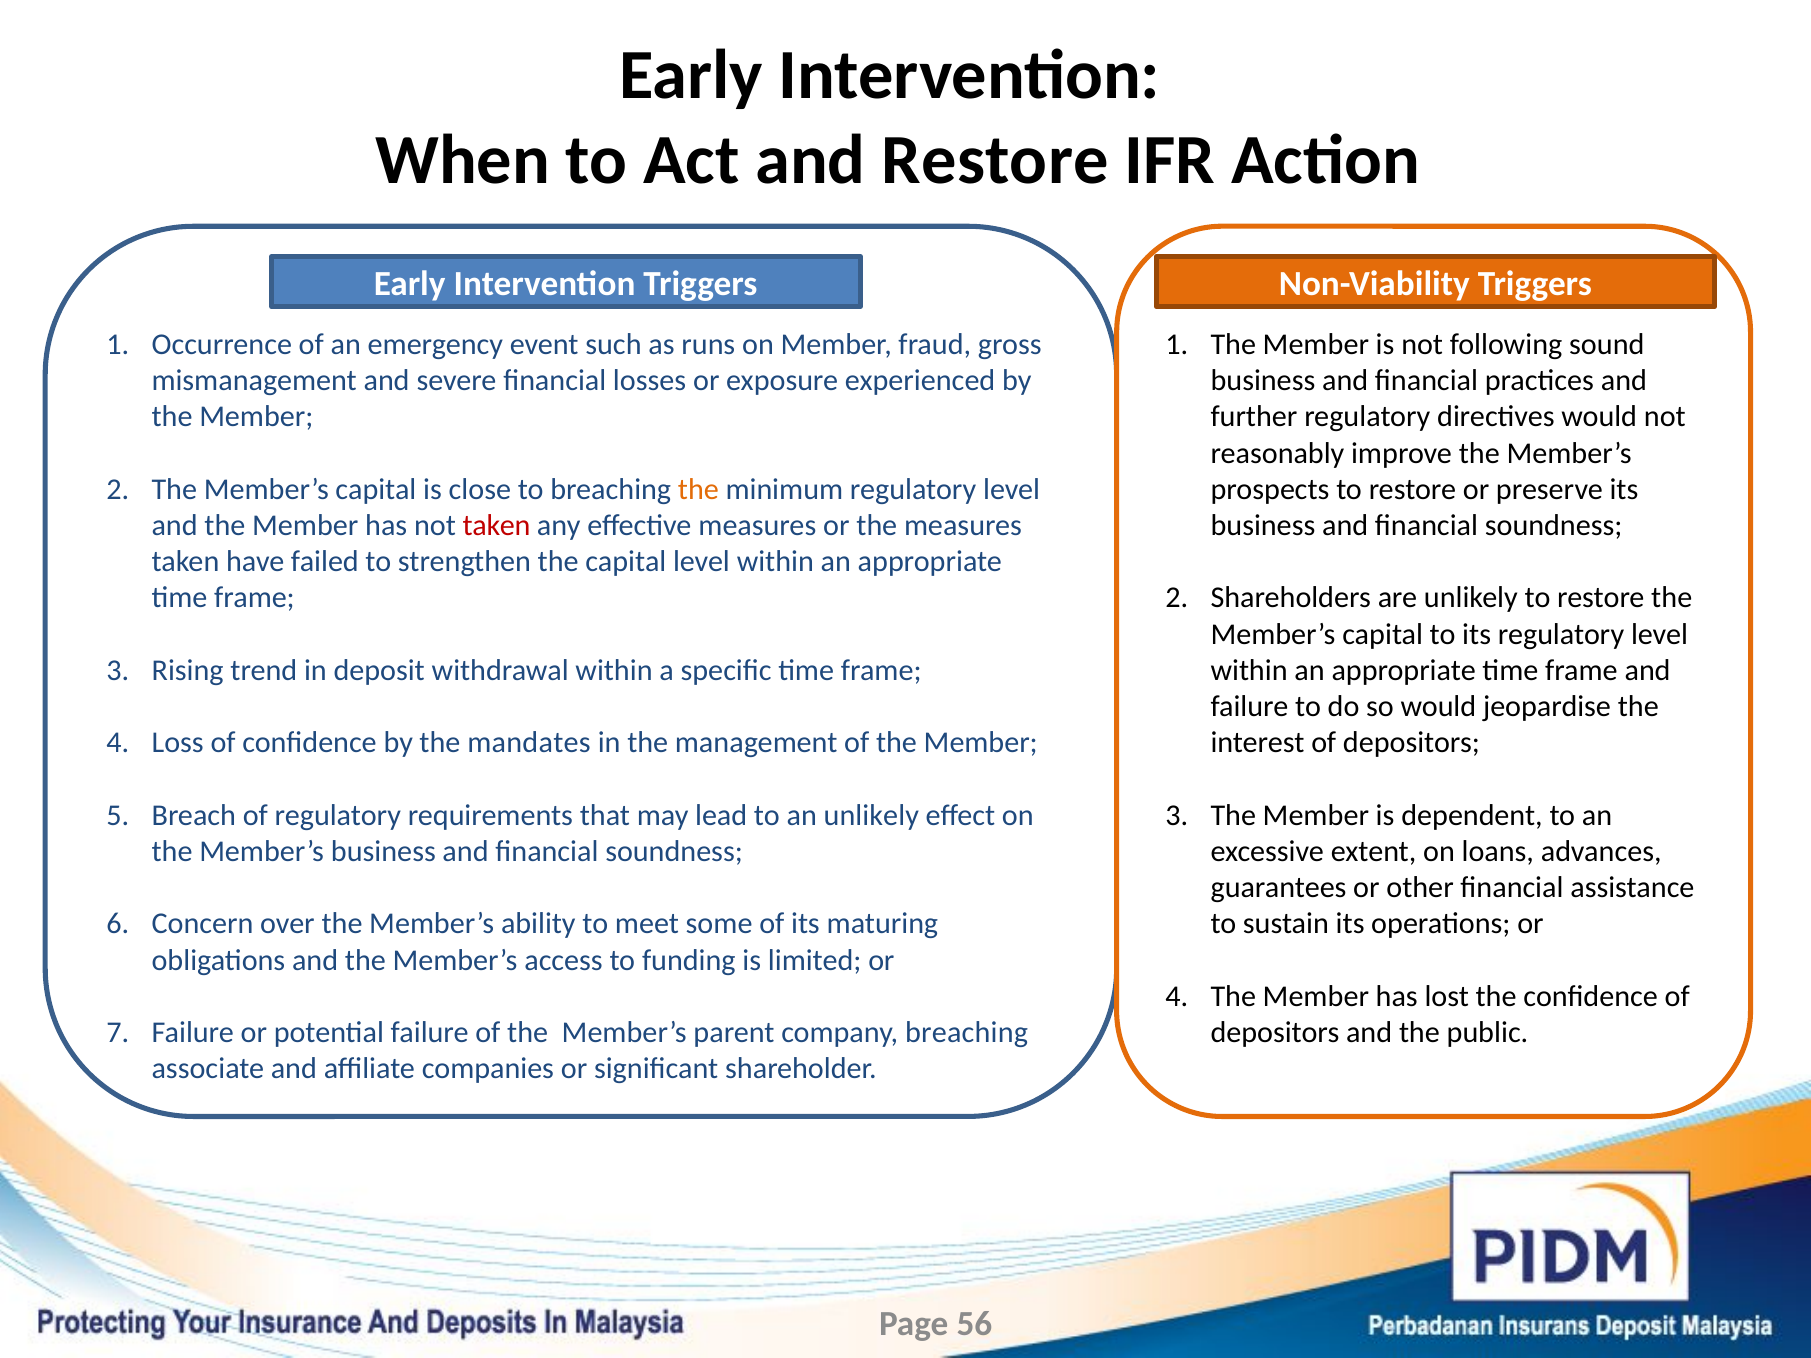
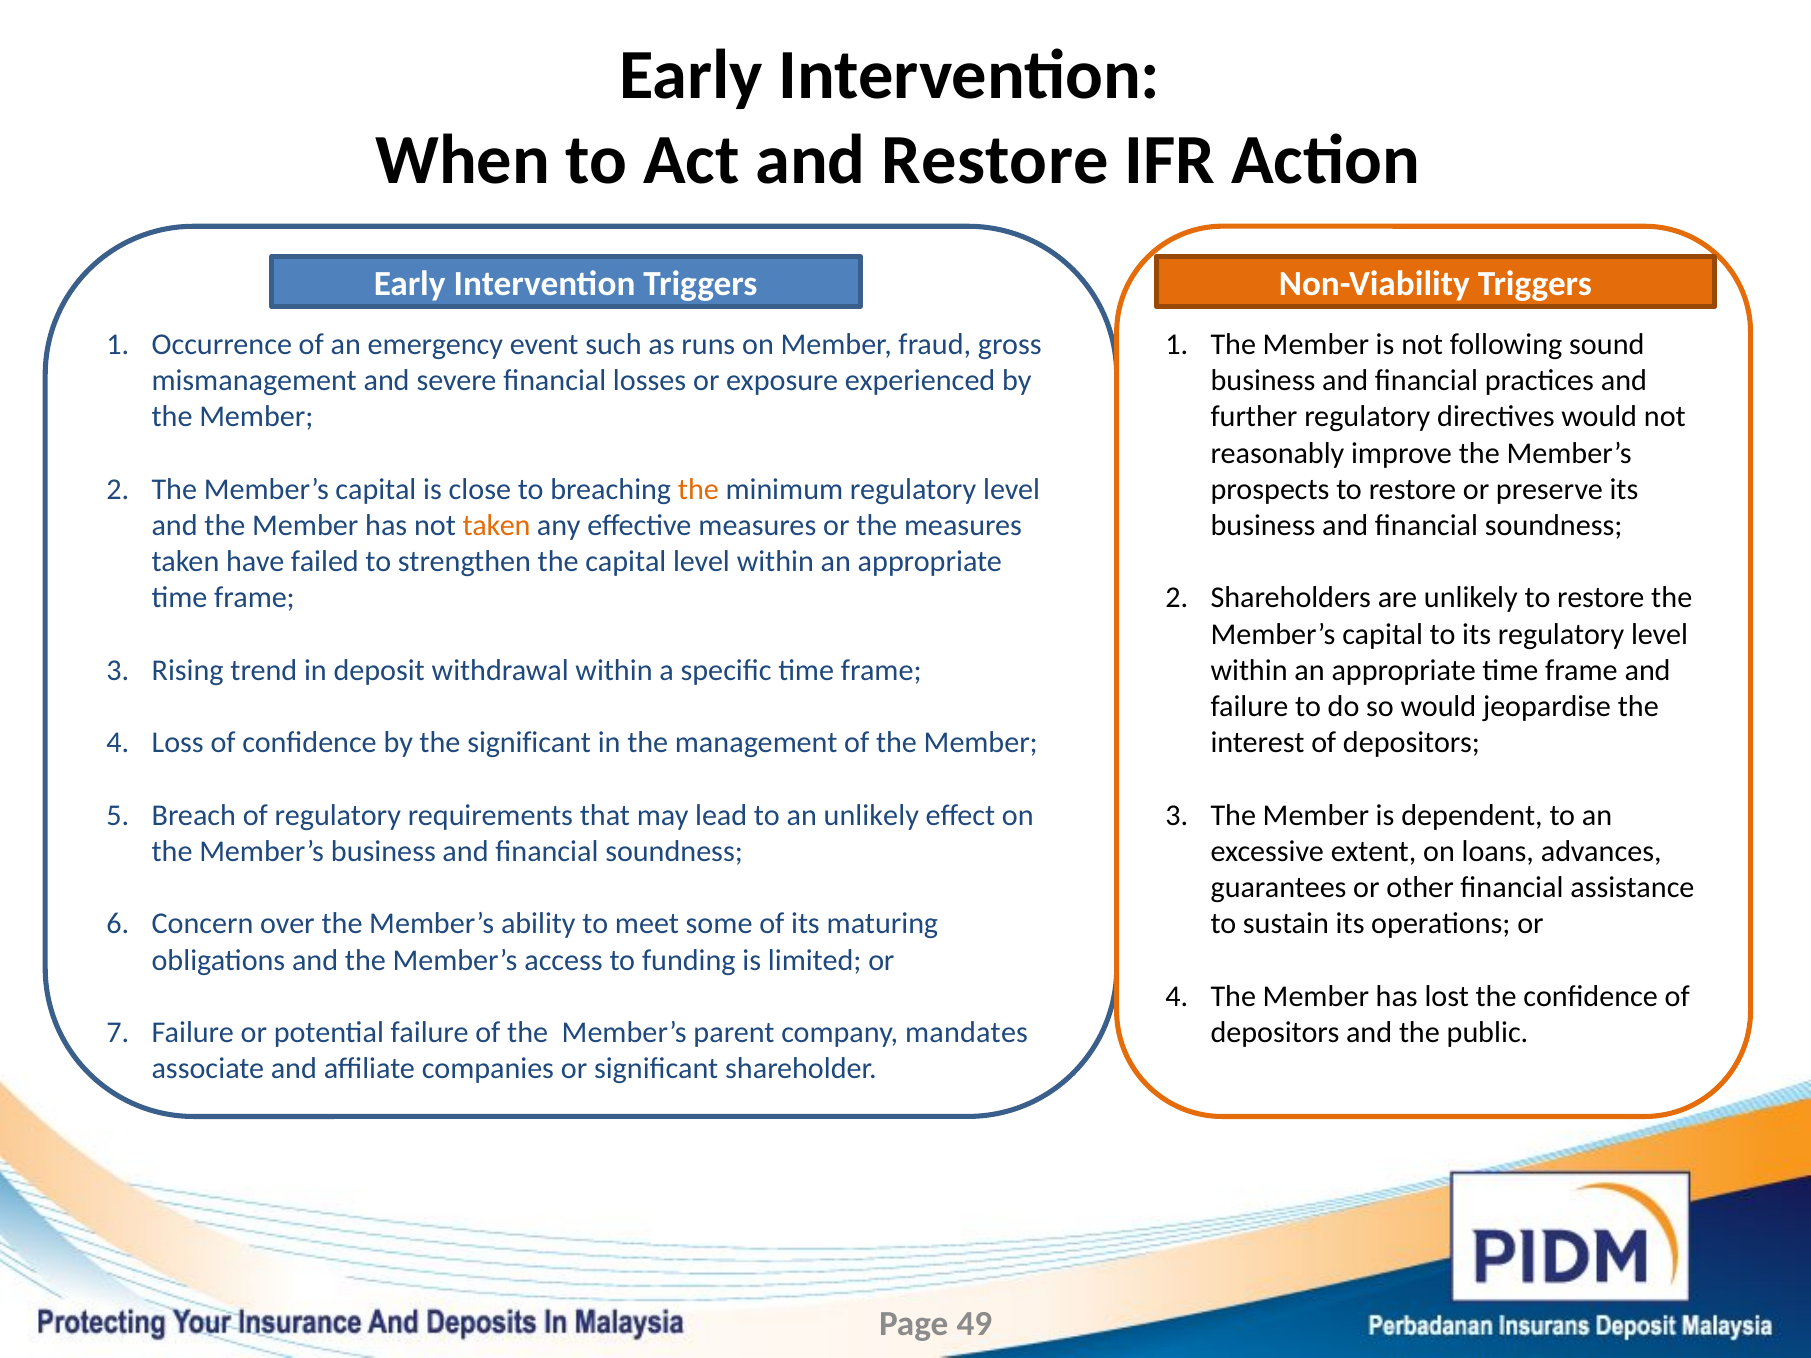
taken colour: red -> orange (497, 526)
the mandates: mandates -> significant (529, 743)
company breaching: breaching -> mandates (967, 1033)
56: 56 -> 49 (974, 1324)
